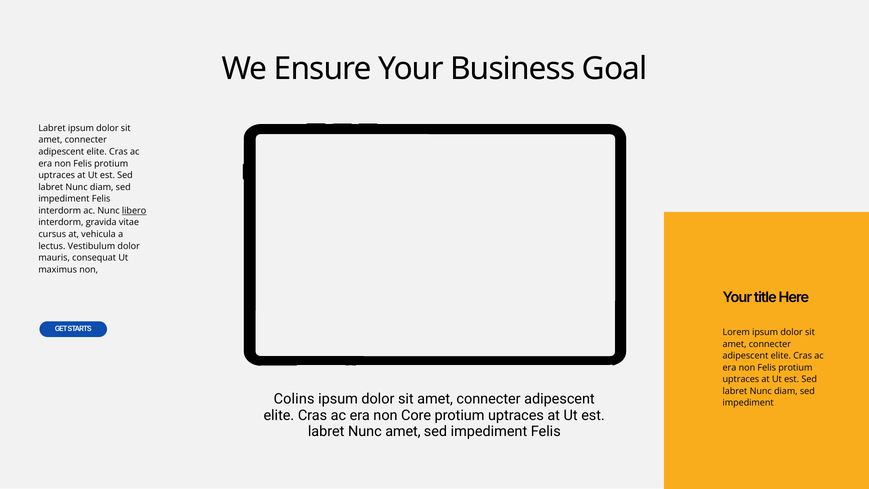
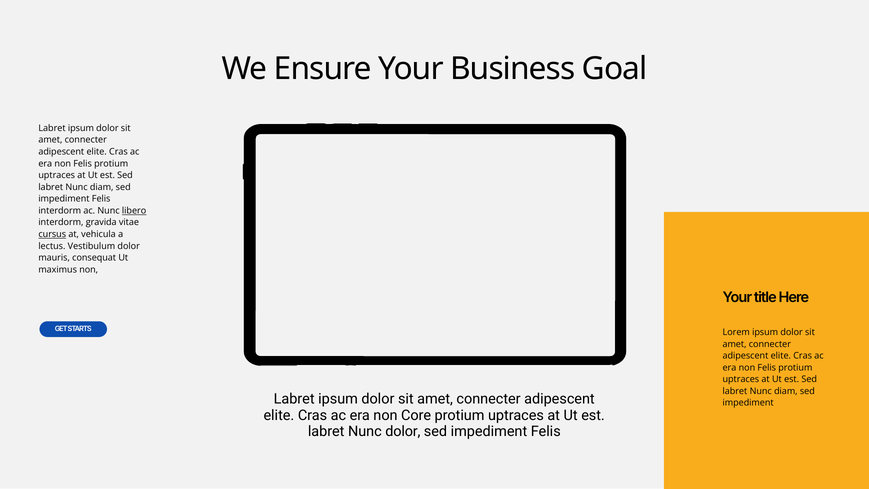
cursus underline: none -> present (52, 234)
Colins: Colins -> Labret (294, 399)
Nunc amet: amet -> dolor (403, 431)
